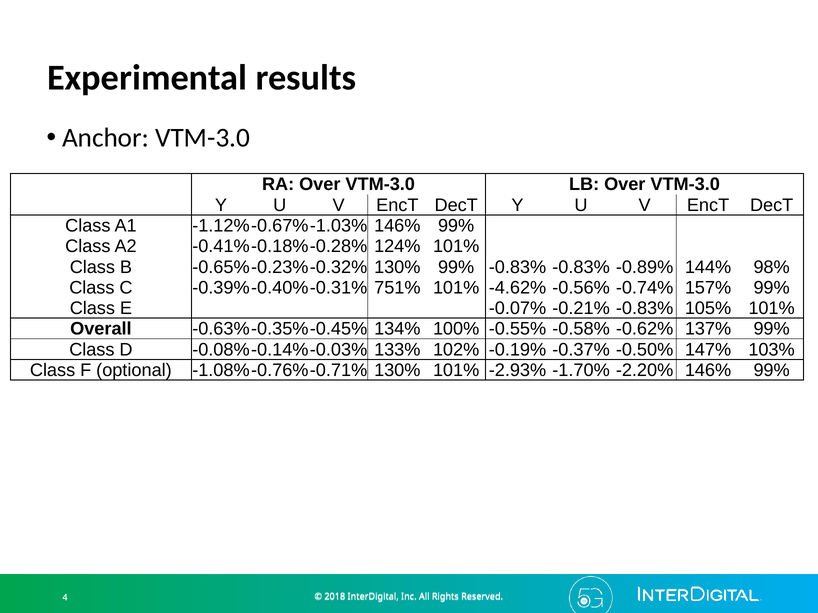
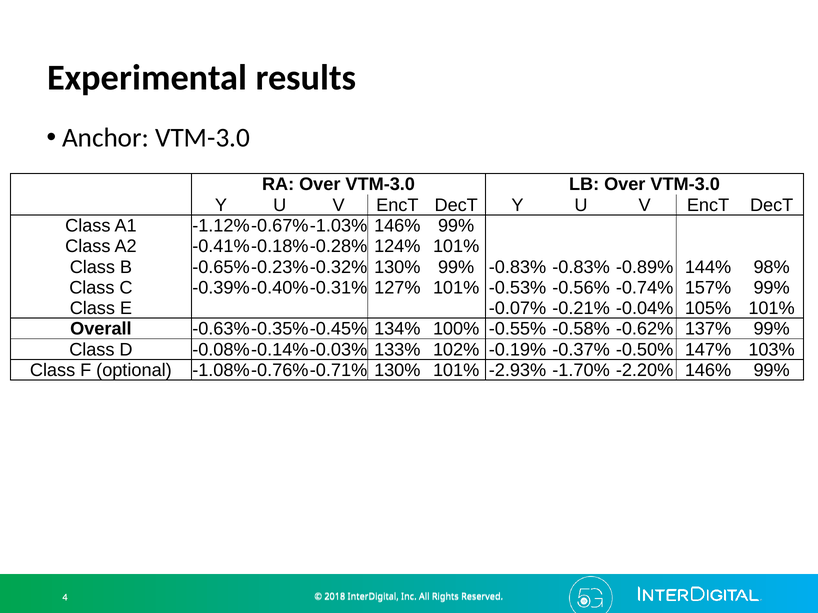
751%: 751% -> 127% (397, 288)
-4.62%: -4.62% -> -0.53% (518, 288)
-0.21% -0.83%: -0.83% -> -0.04% (645, 309)
